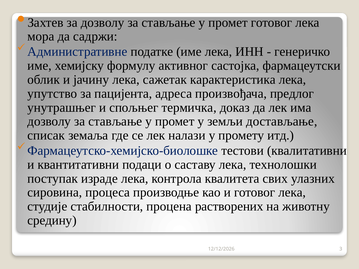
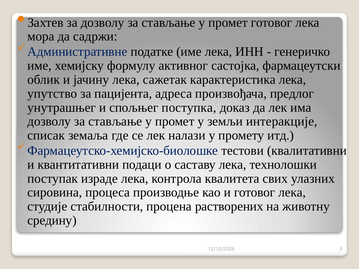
термичка: термичка -> поступка (189, 108)
достављање: достављање -> интеракције (282, 122)
